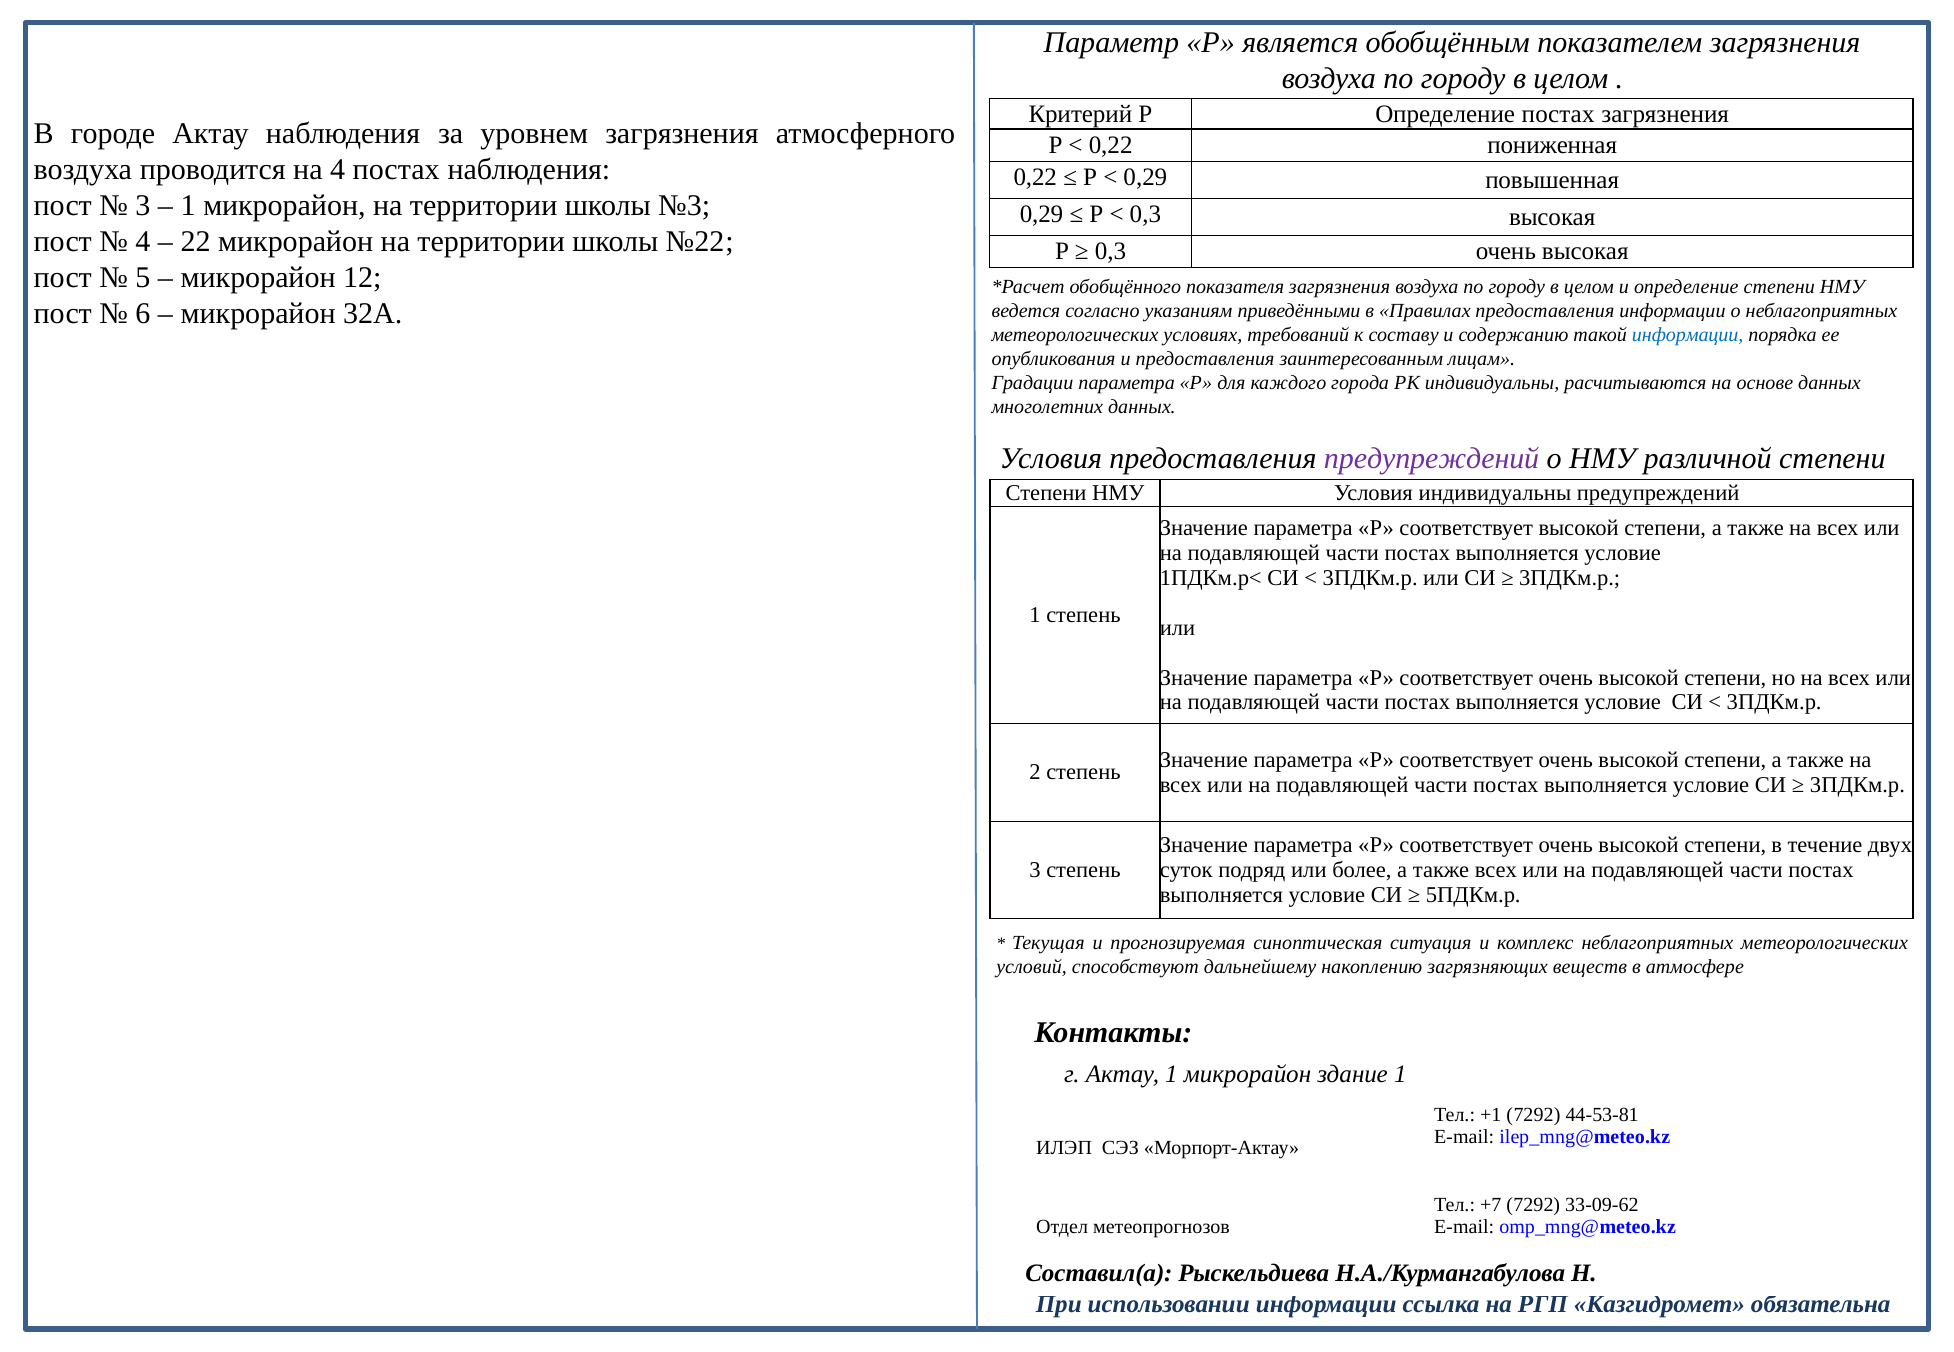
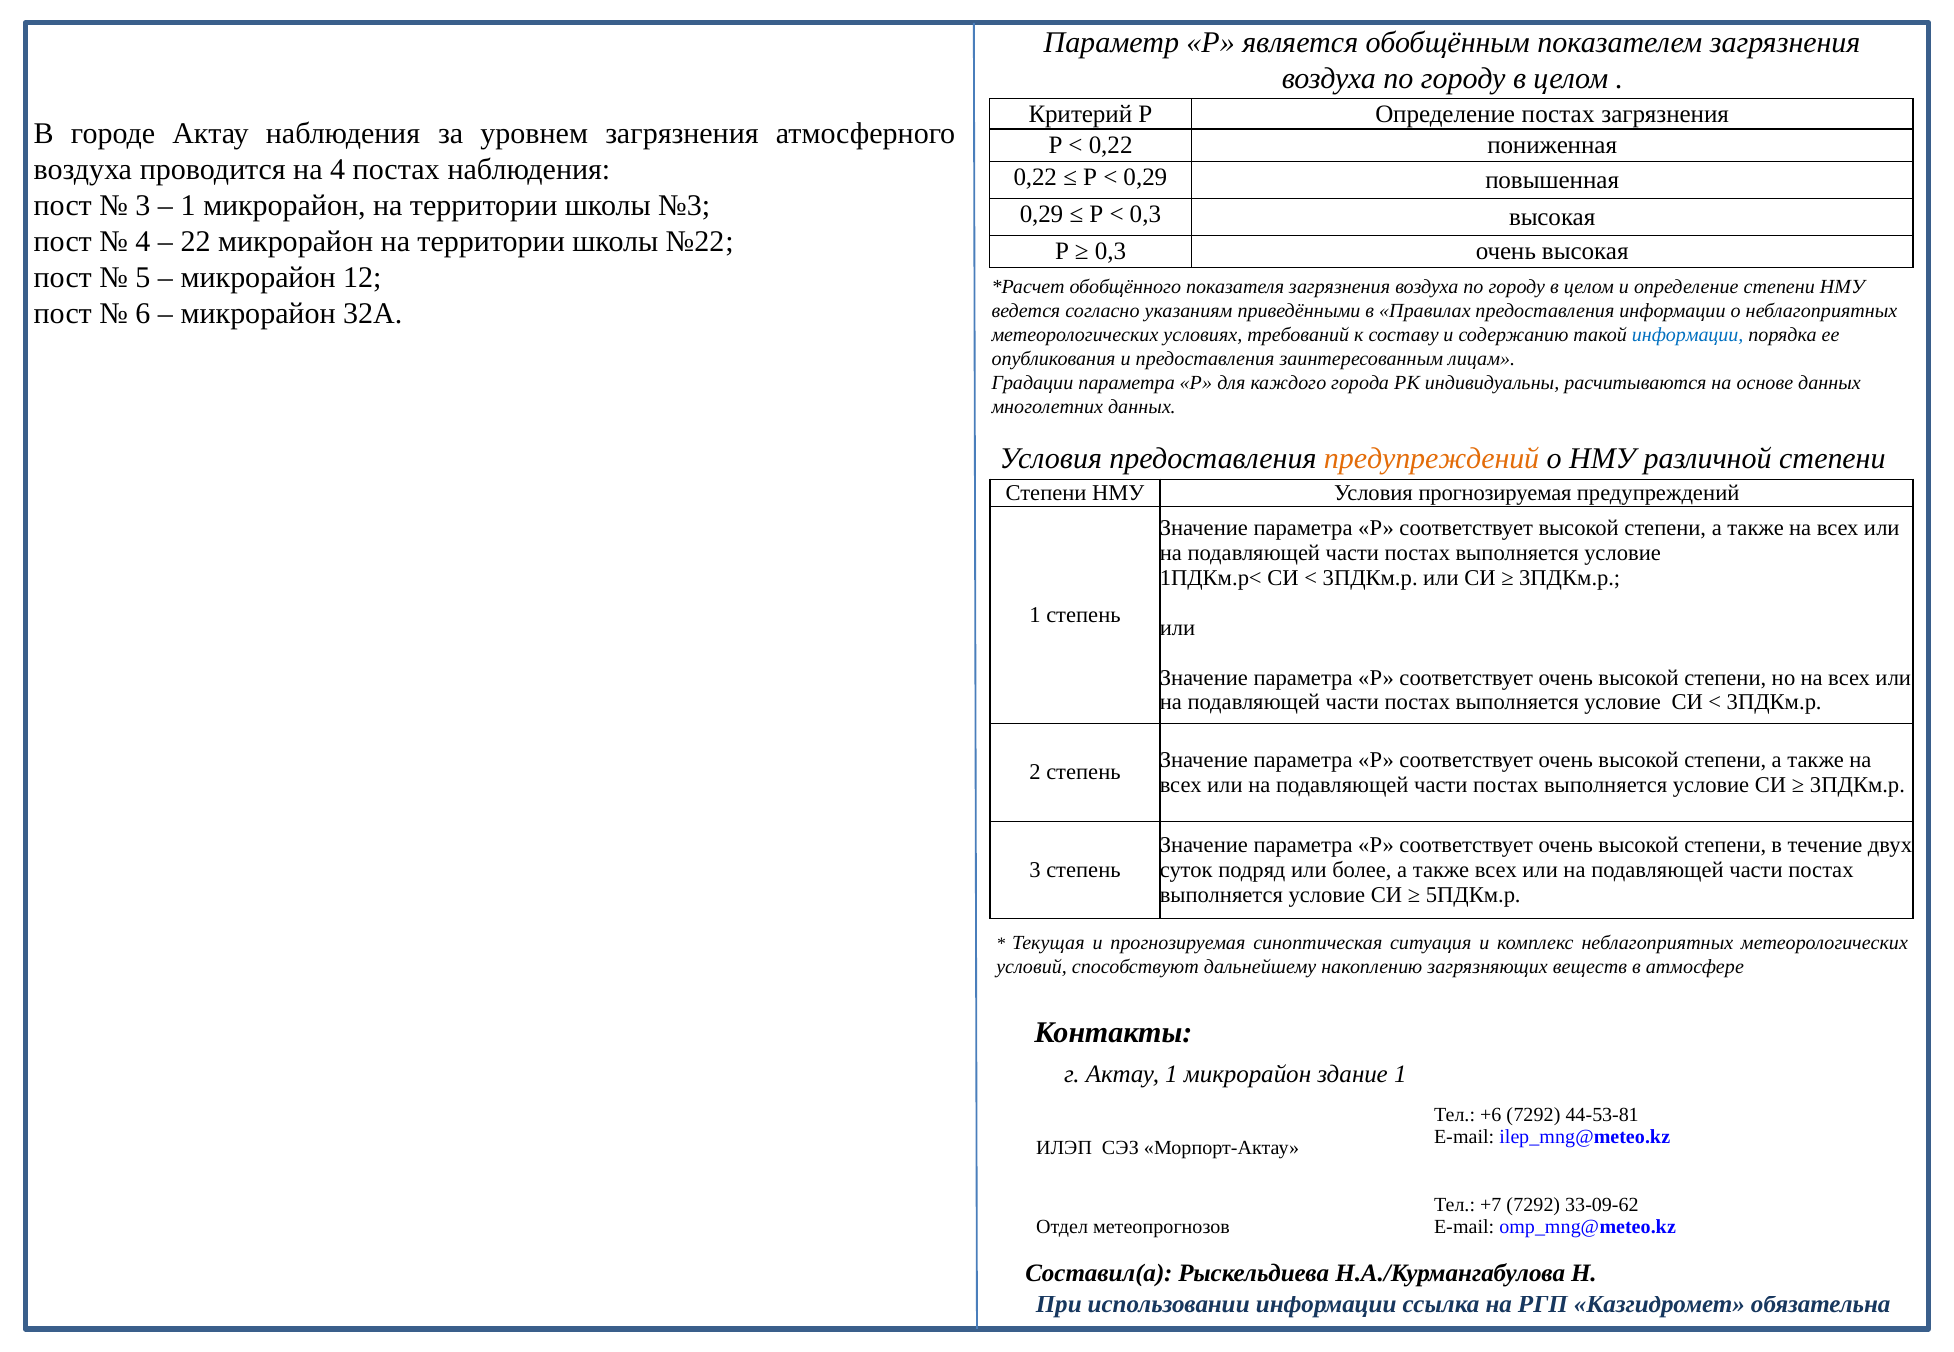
предупреждений colour: purple -> orange (1432, 458)
Условия индивидуальны: индивидуальны -> прогнозируемая (1495, 493)
+1: +1 -> +6 (1491, 1116)
